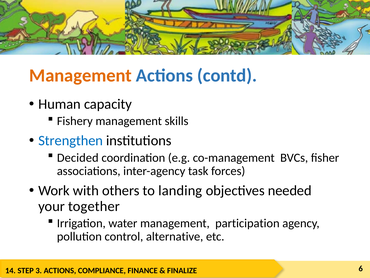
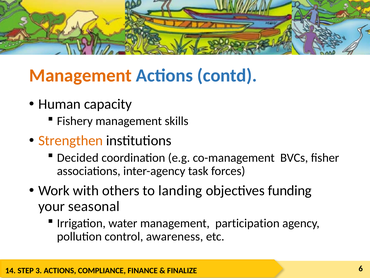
Strengthen colour: blue -> orange (71, 140)
needed: needed -> funding (290, 190)
together: together -> seasonal (94, 206)
alternative: alternative -> awareness (175, 236)
